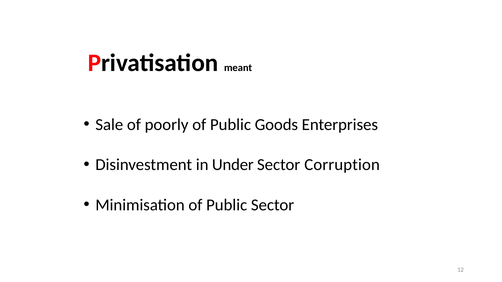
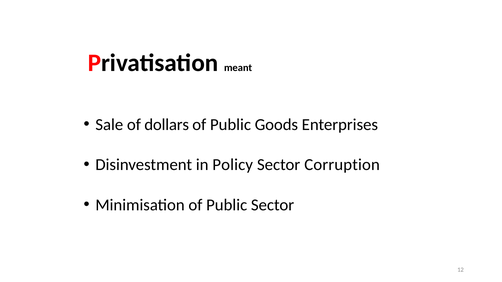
poorly: poorly -> dollars (167, 125)
Under: Under -> Policy (233, 165)
